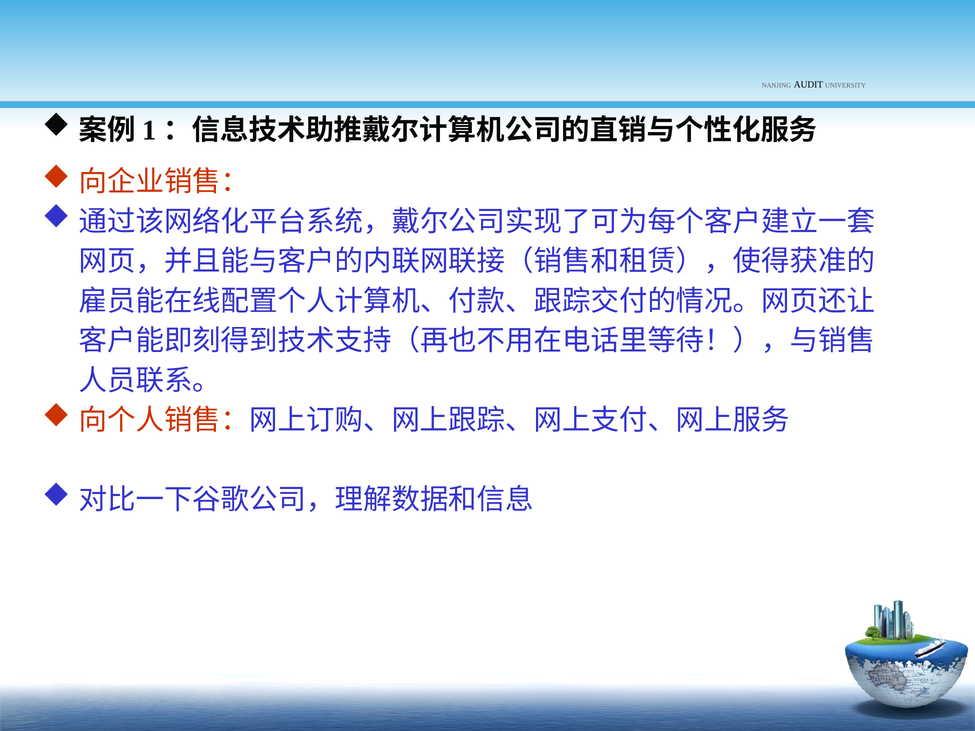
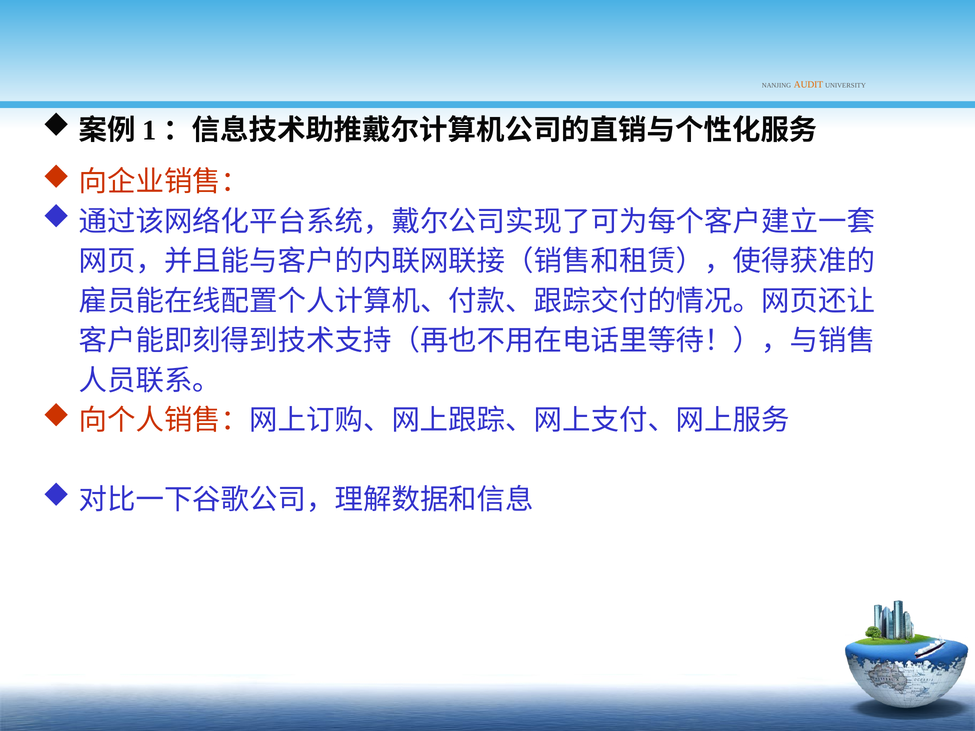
AUDIT colour: black -> orange (808, 85)
